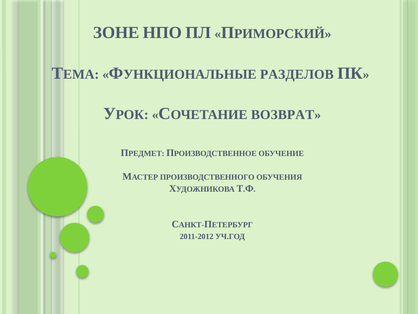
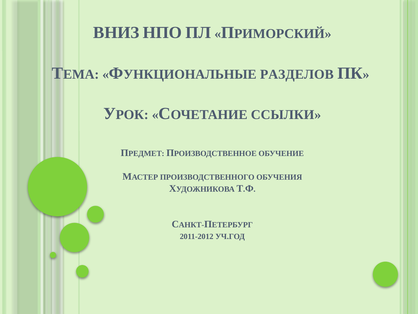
ЗОНЕ: ЗОНЕ -> ВНИЗ (116, 33)
ВОЗВРАТ: ВОЗВРАТ -> ССЫЛКИ (286, 115)
